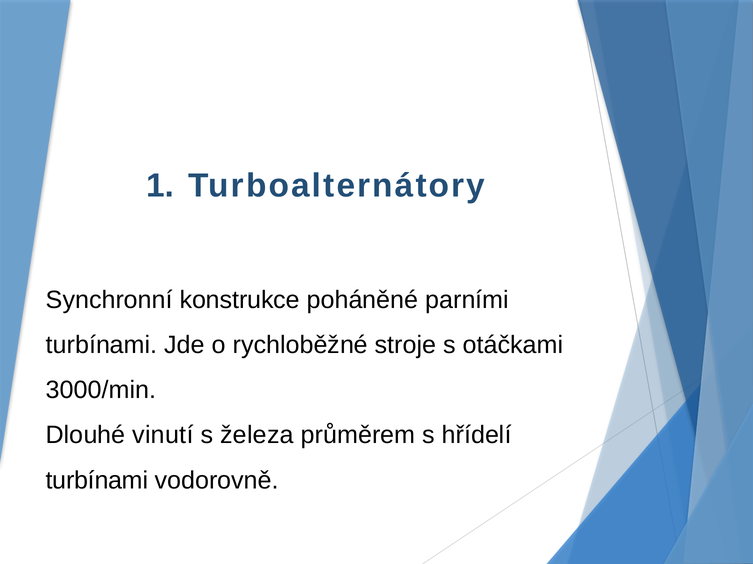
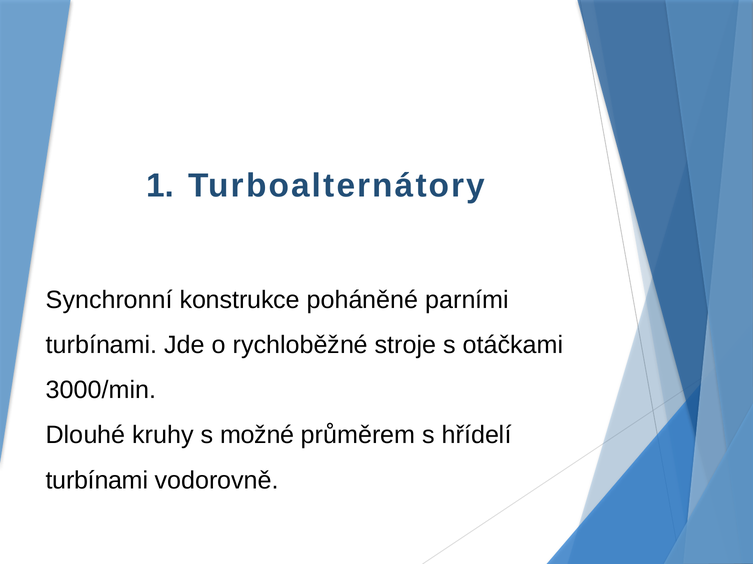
vinutí: vinutí -> kruhy (163, 436)
železa: železa -> možné (257, 436)
